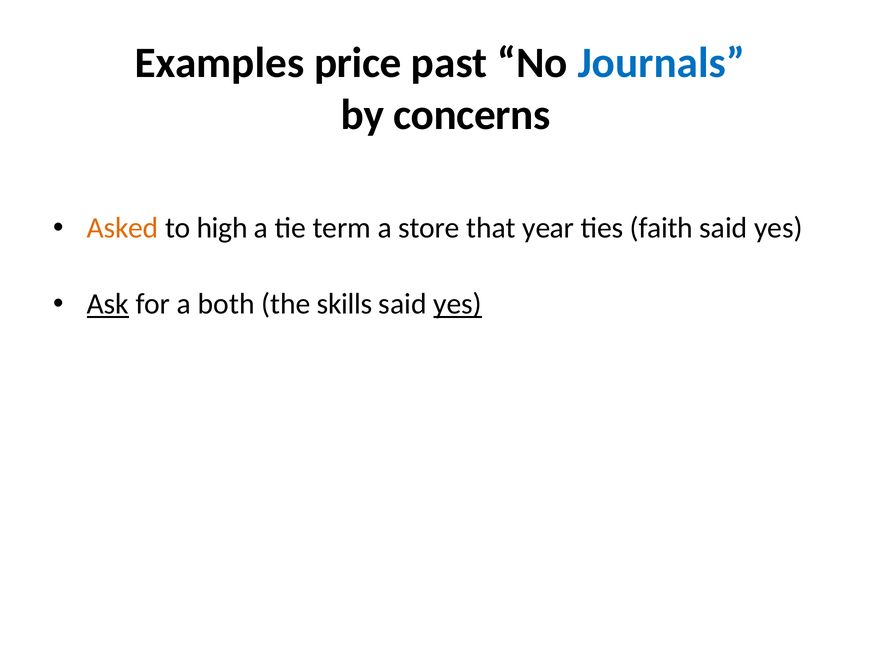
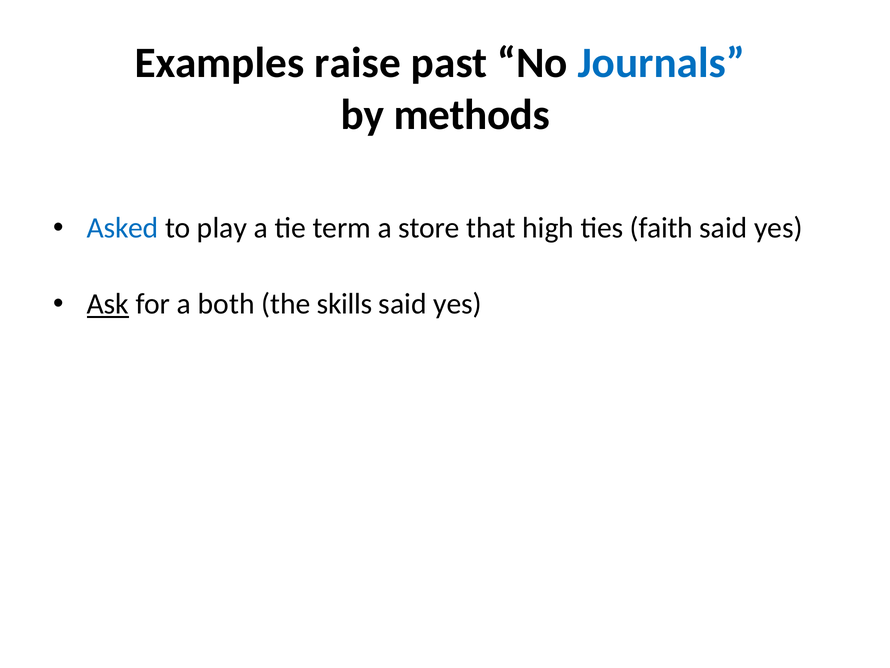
price: price -> raise (358, 63)
concerns: concerns -> methods (472, 115)
Asked colour: orange -> blue (123, 228)
high: high -> play (222, 228)
year: year -> high (548, 228)
yes underline: present -> none (458, 304)
